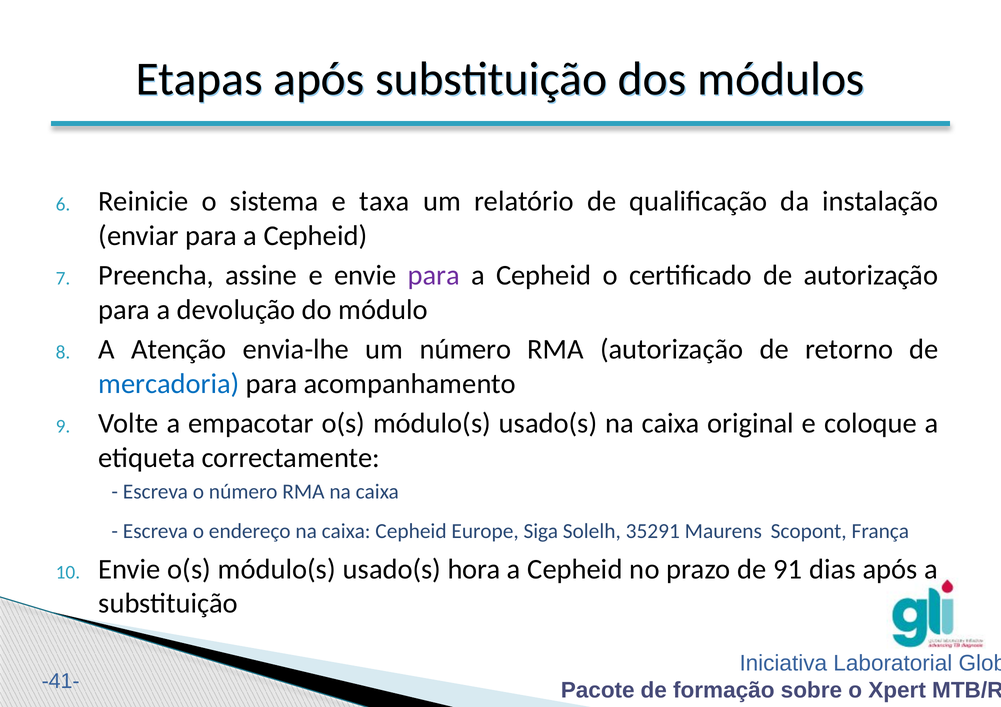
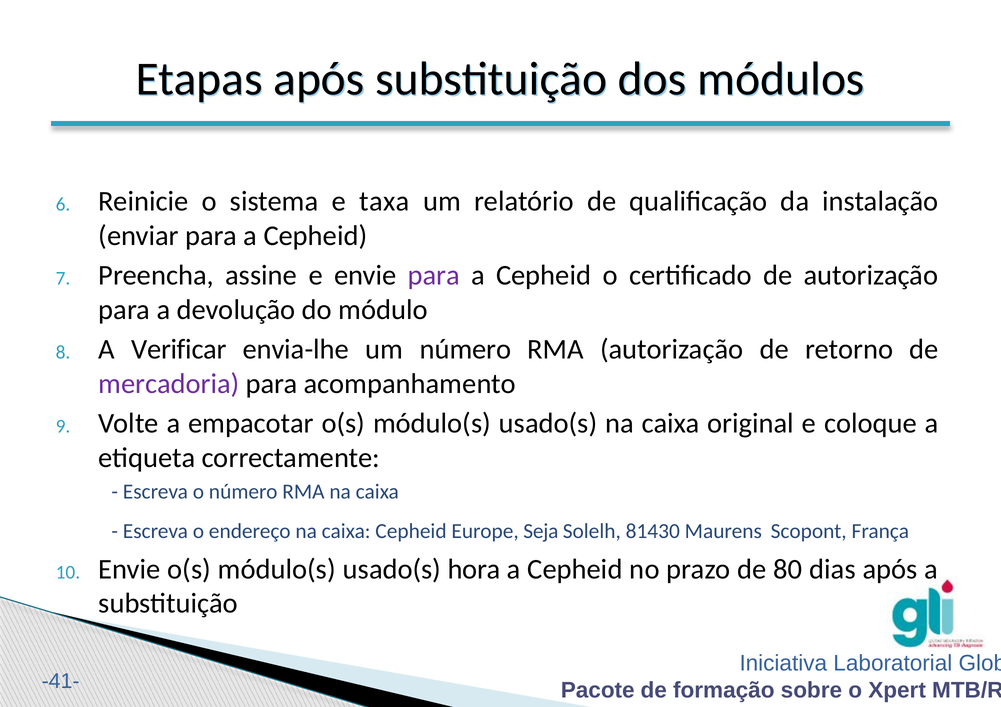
Atenção: Atenção -> Verificar (179, 349)
mercadoria colour: blue -> purple (169, 383)
Siga: Siga -> Seja (541, 531)
35291: 35291 -> 81430 (653, 531)
91: 91 -> 80 (788, 569)
